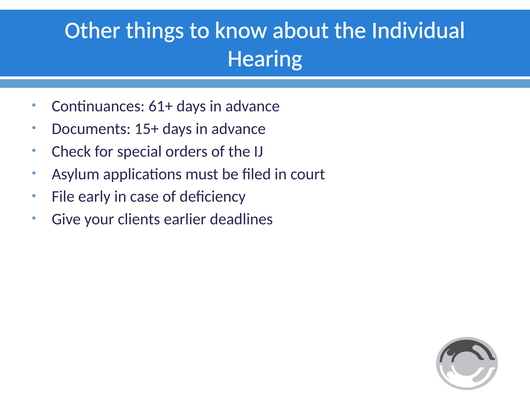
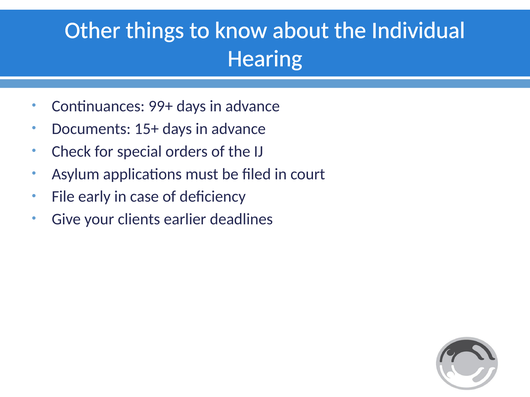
61+: 61+ -> 99+ (161, 106)
